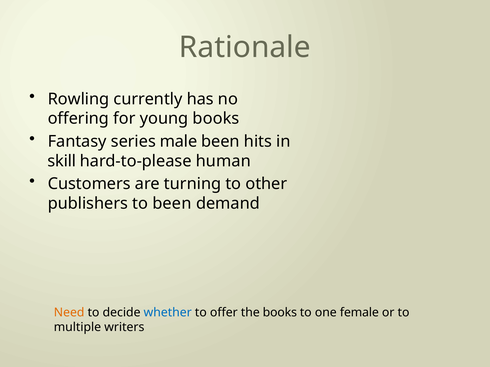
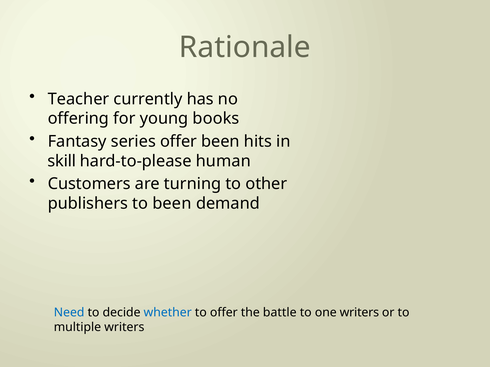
Rowling: Rowling -> Teacher (79, 99)
series male: male -> offer (179, 142)
Need colour: orange -> blue (69, 313)
the books: books -> battle (280, 313)
one female: female -> writers (359, 313)
